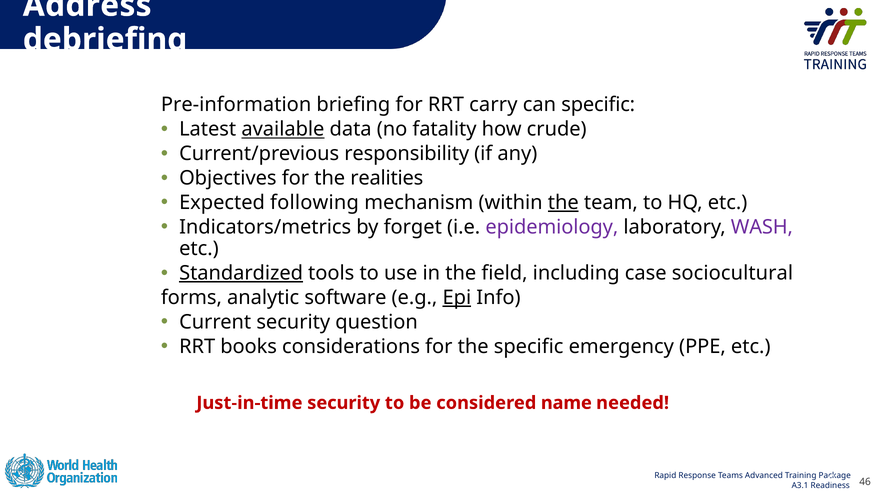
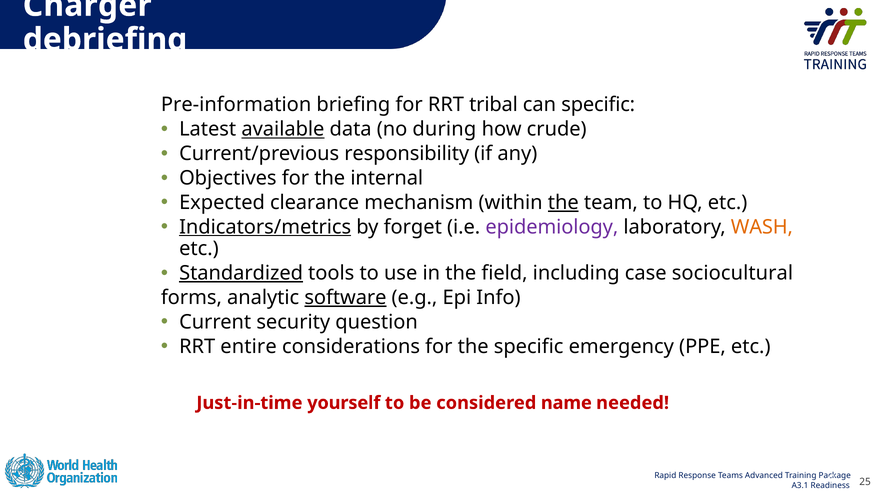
Address: Address -> Charger (87, 5)
carry: carry -> tribal (494, 105)
fatality: fatality -> during (444, 129)
realities: realities -> internal (387, 178)
following: following -> clearance (315, 202)
Indicators/metrics underline: none -> present (265, 227)
WASH colour: purple -> orange (762, 227)
software underline: none -> present (345, 297)
Epi underline: present -> none (457, 297)
books: books -> entire (249, 346)
Just-in-time security: security -> yourself (344, 403)
46: 46 -> 25 (865, 482)
